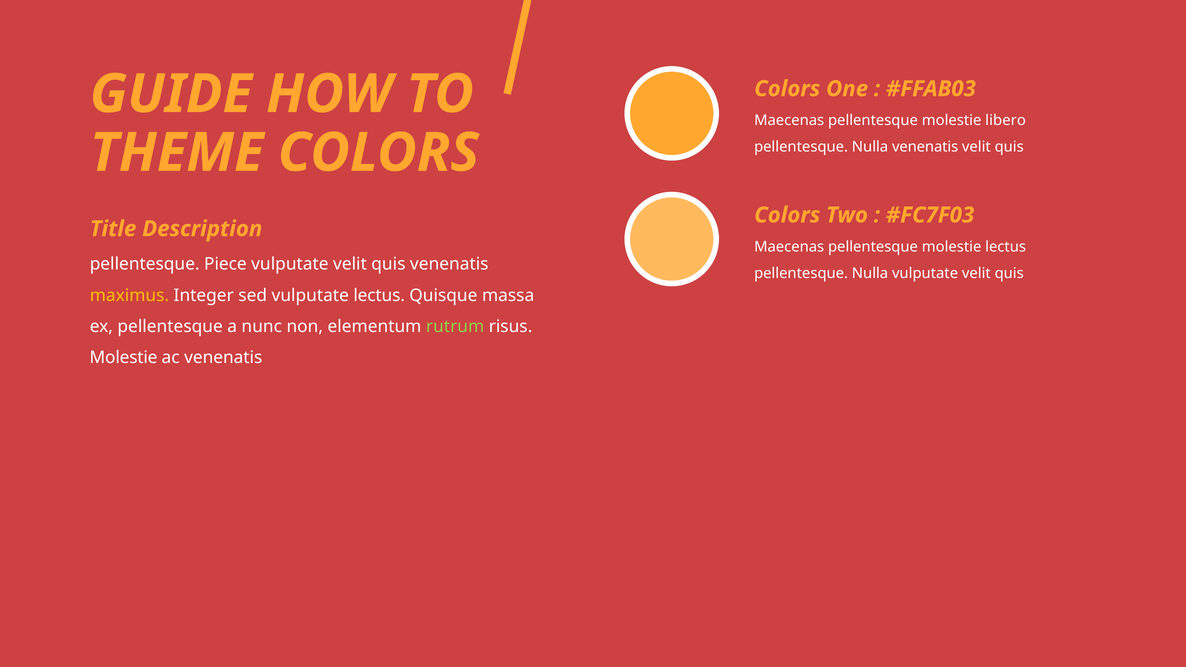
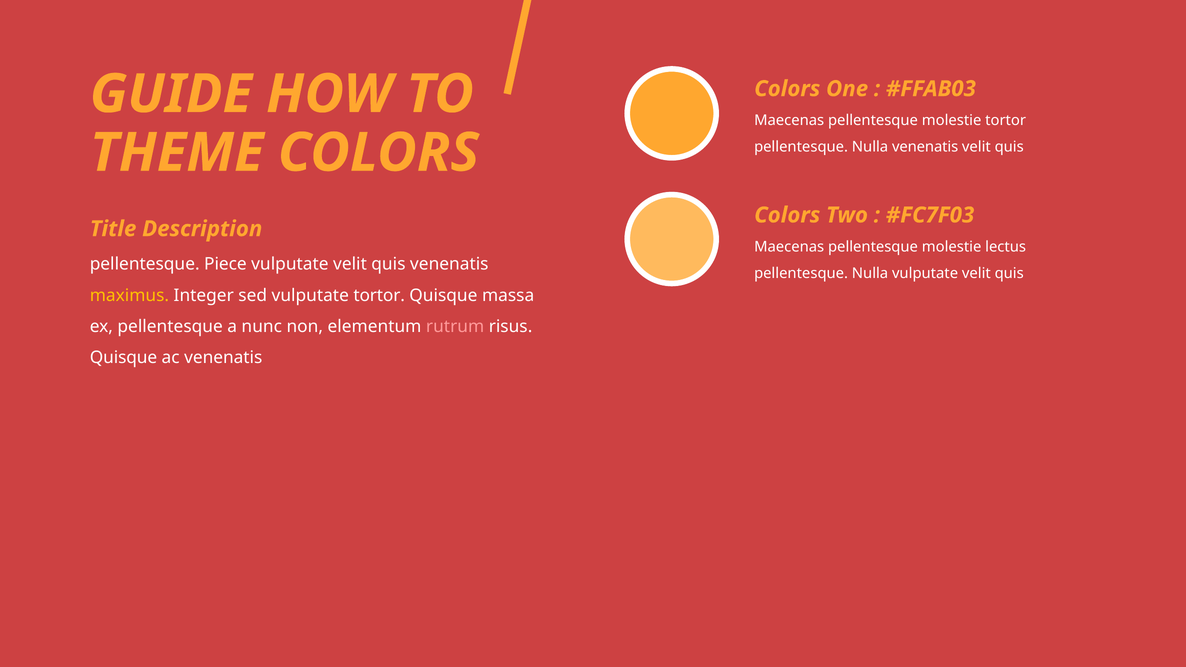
molestie libero: libero -> tortor (1006, 120)
vulputate lectus: lectus -> tortor (379, 295)
rutrum colour: light green -> pink (455, 327)
Molestie: Molestie -> Quisque (123, 358)
